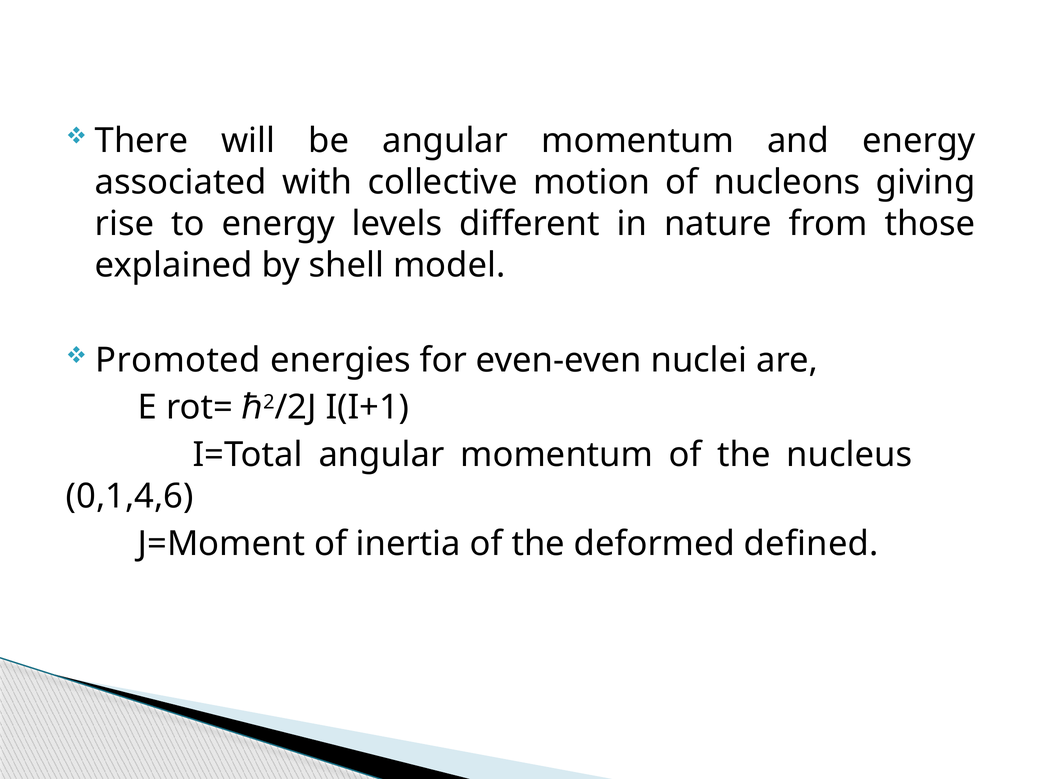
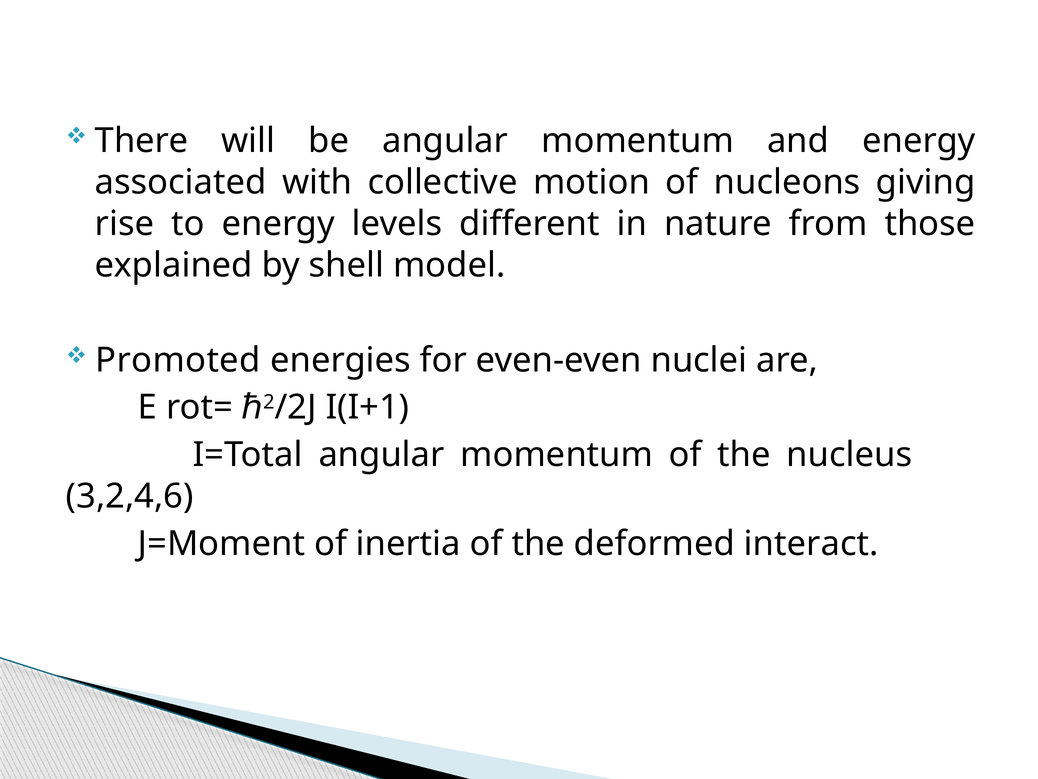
0,1,4,6: 0,1,4,6 -> 3,2,4,6 (130, 496)
defined: defined -> interact (811, 543)
